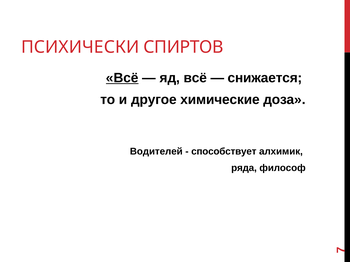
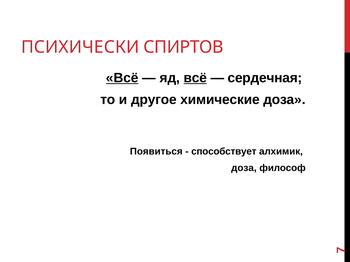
всё underline: none -> present (195, 78)
снижается: снижается -> сердечная (265, 78)
Водителей: Водителей -> Появиться (156, 152)
ряда: ряда -> доза (244, 168)
